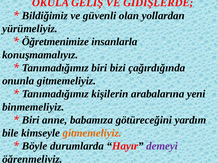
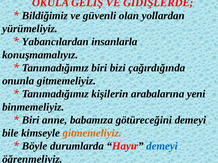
Öğretmenimize: Öğretmenimize -> Yabancılardan (55, 42)
götüreceğini yardım: yardım -> demeyi (190, 120)
demeyi colour: purple -> blue (162, 147)
